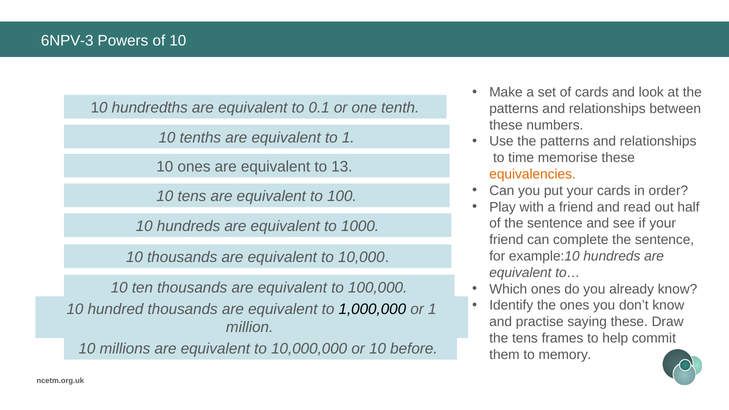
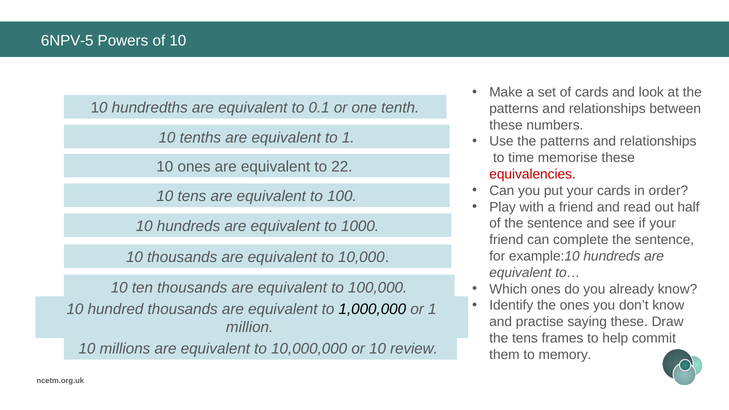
6NPV-3: 6NPV-3 -> 6NPV-5 (67, 41)
13: 13 -> 22 (342, 167)
equivalencies colour: orange -> red (533, 174)
before: before -> review (414, 349)
